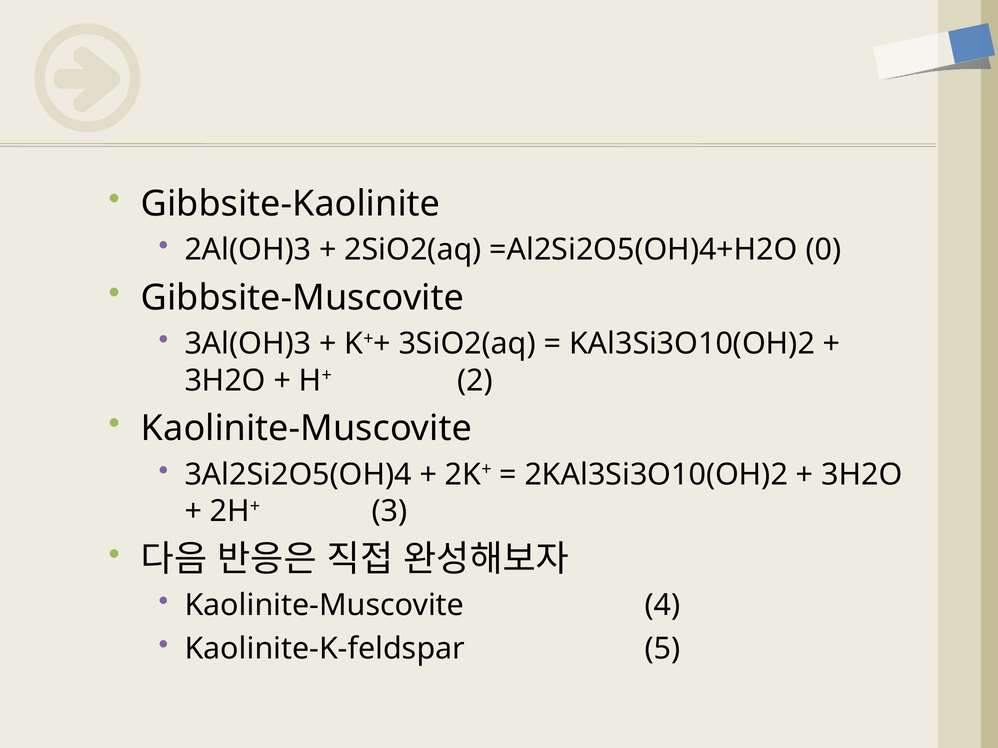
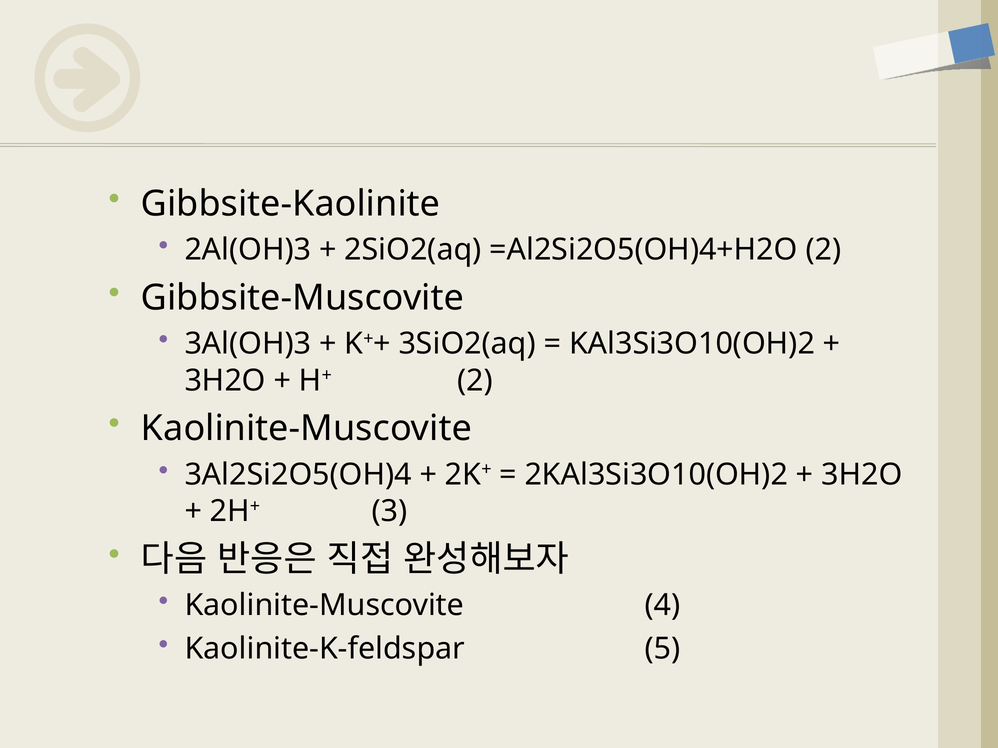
=Al2Si2O5(OH)4+H2O 0: 0 -> 2 (823, 250)
